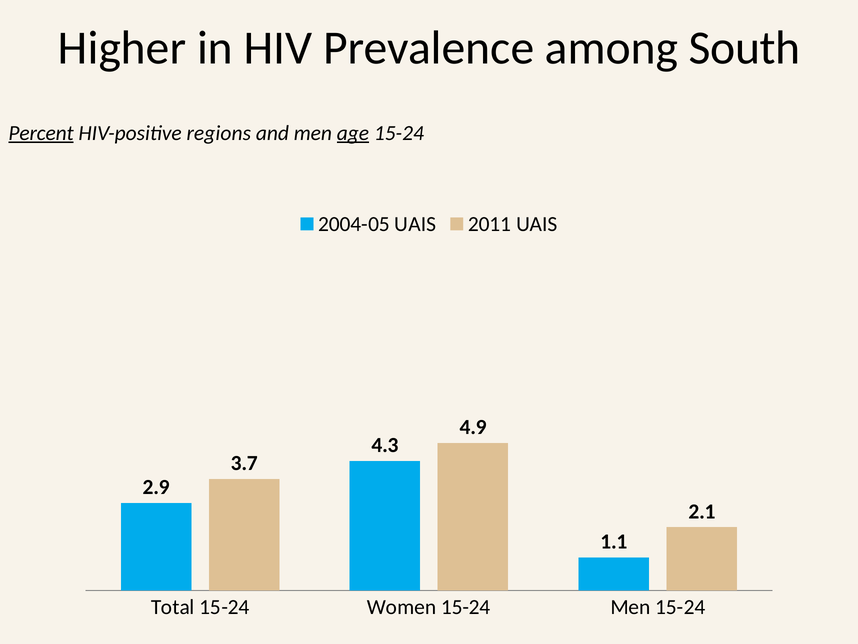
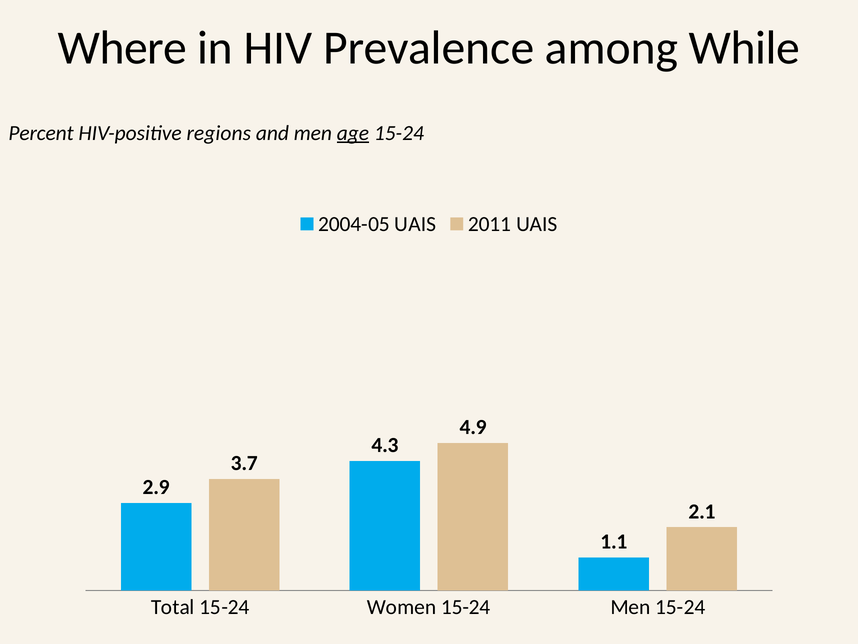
Higher: Higher -> Where (122, 48)
South: South -> While (744, 48)
Percent underline: present -> none (41, 133)
